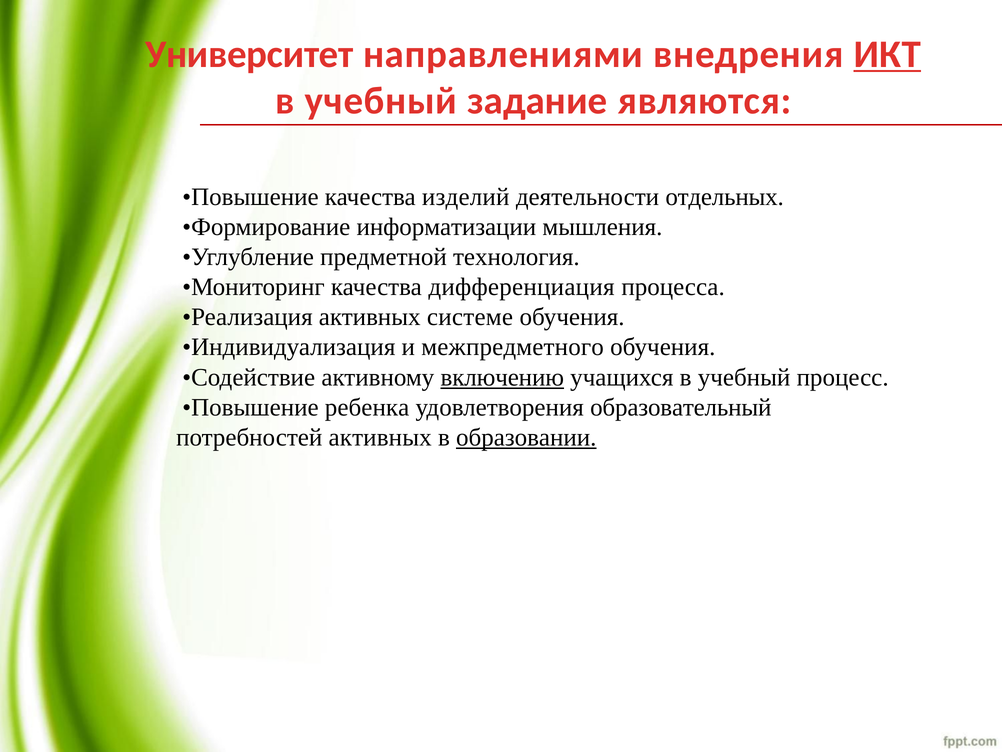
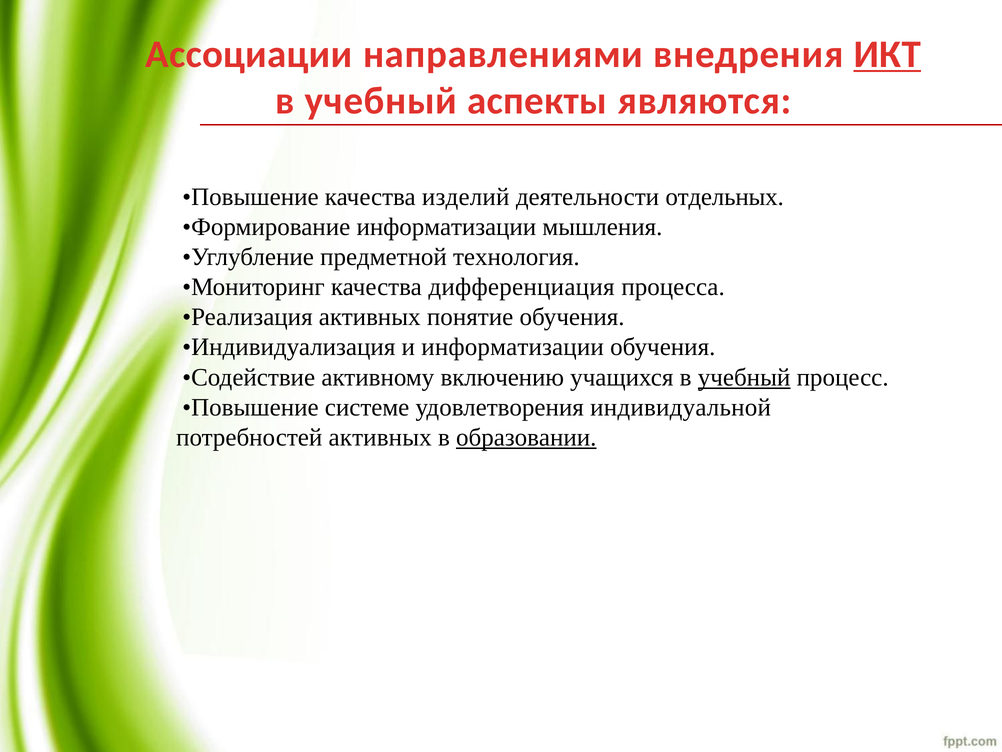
Университет: Университет -> Ассоциации (249, 54)
задание: задание -> аспекты (537, 101)
системе: системе -> понятие (470, 317)
и межпредметного: межпредметного -> информатизации (513, 347)
включению underline: present -> none (502, 377)
учебный underline: none -> present (744, 377)
ребенка: ребенка -> системе (367, 407)
образовательный: образовательный -> индивидуальной (681, 407)
